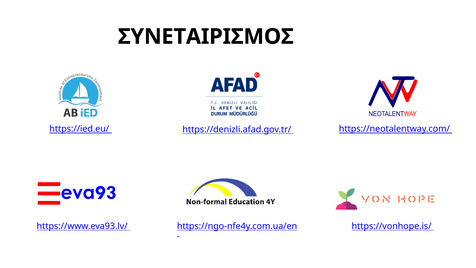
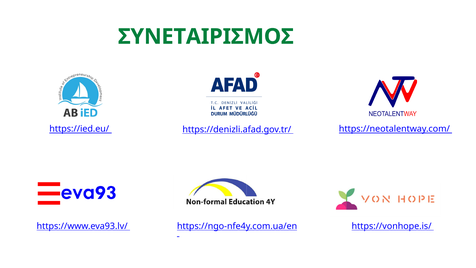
ΣΥΝΕΤΑΙΡΙΣΜΟΣ colour: black -> green (206, 37)
